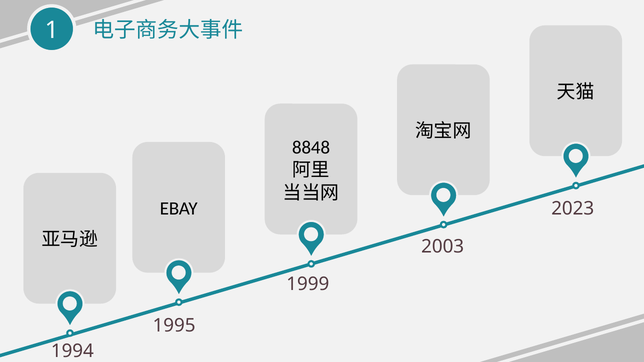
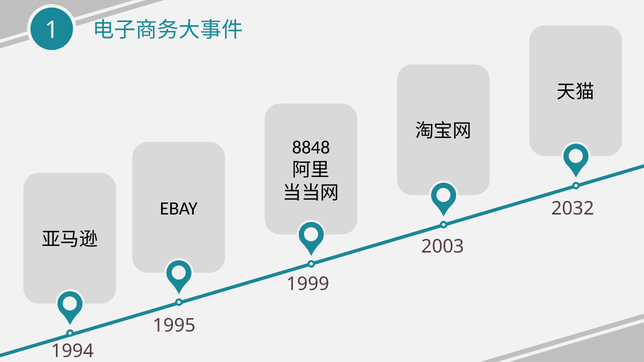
2023: 2023 -> 2032 (573, 209)
